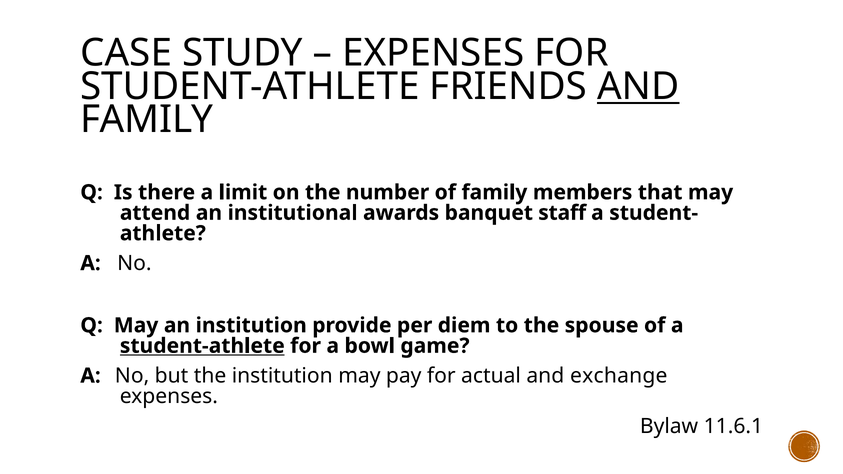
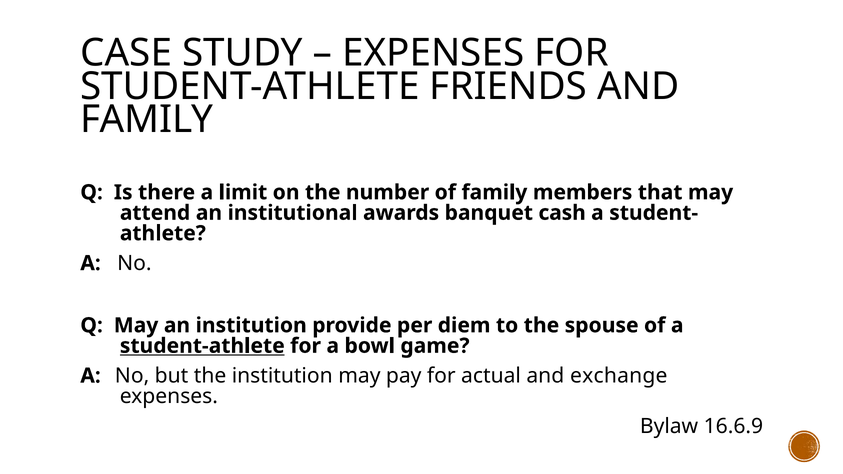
AND underline: present -> none (638, 86)
staff: staff -> cash (562, 213)
11.6.1: 11.6.1 -> 16.6.9 (733, 426)
